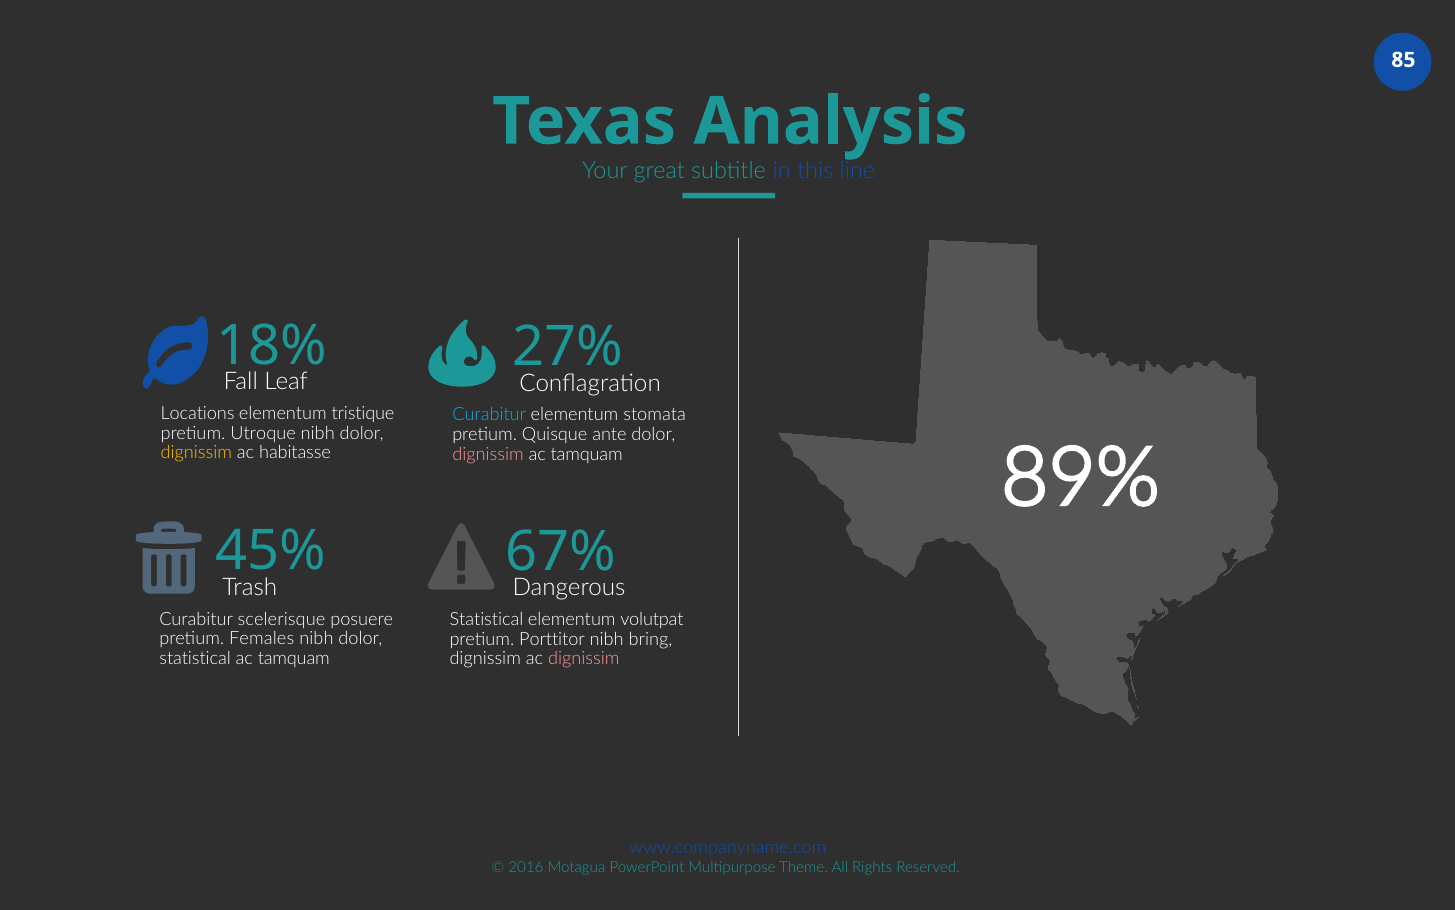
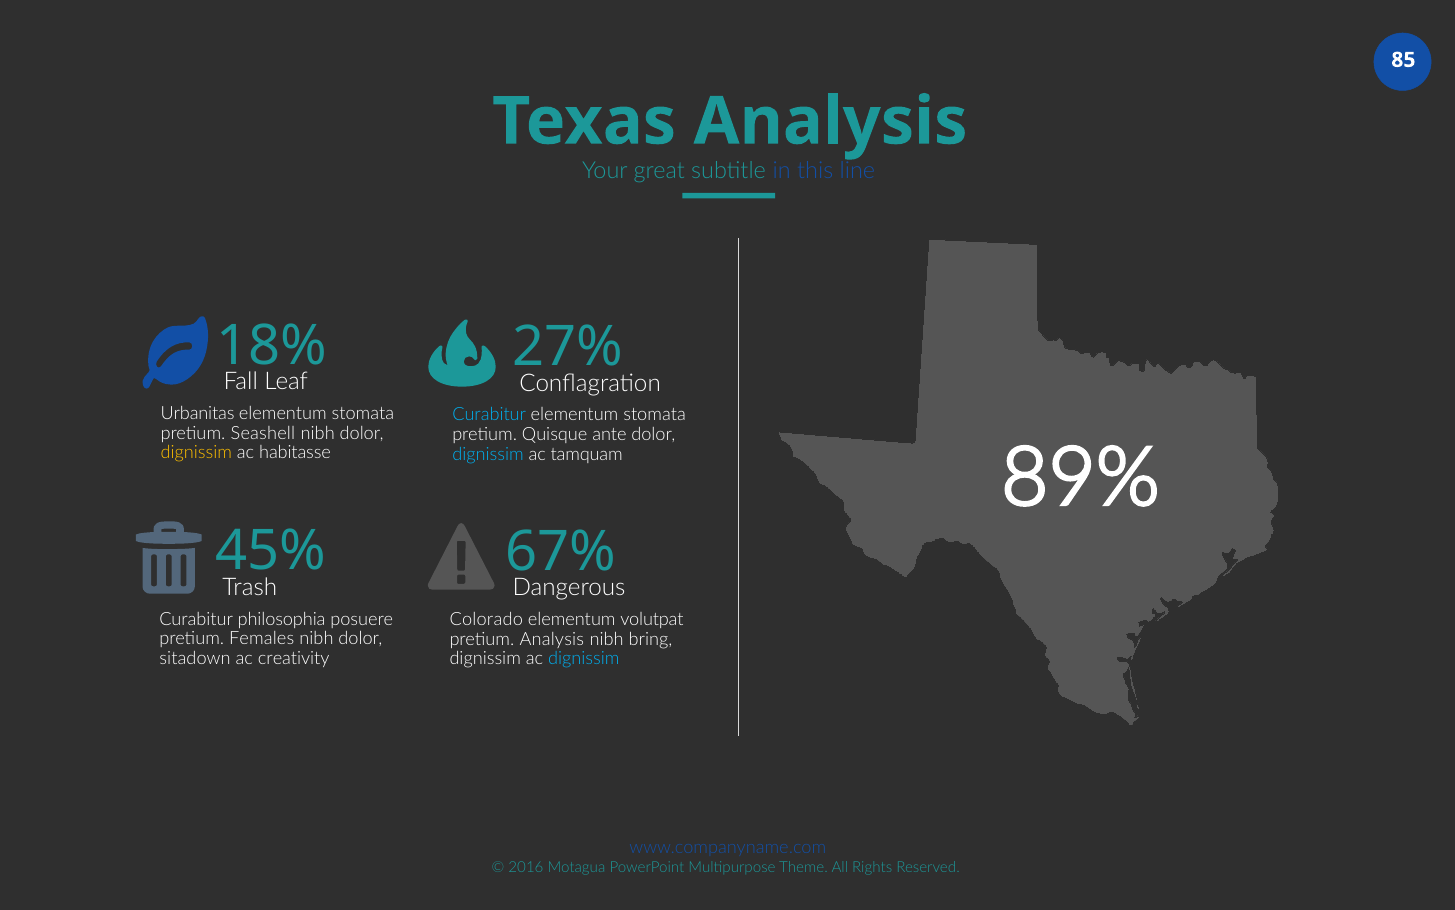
Locations: Locations -> Urbanitas (198, 413)
tristique: tristique -> stomata (363, 413)
Utroque: Utroque -> Seashell (263, 433)
dignissim colour: pink -> light blue (488, 454)
scelerisque: scelerisque -> philosophia (282, 619)
Statistical: Statistical -> Colorado (486, 619)
pretium Porttitor: Porttitor -> Analysis (552, 639)
statistical: statistical -> sitadown (195, 658)
tamquam: tamquam -> creativity (294, 658)
dignissim colour: pink -> light blue (584, 658)
